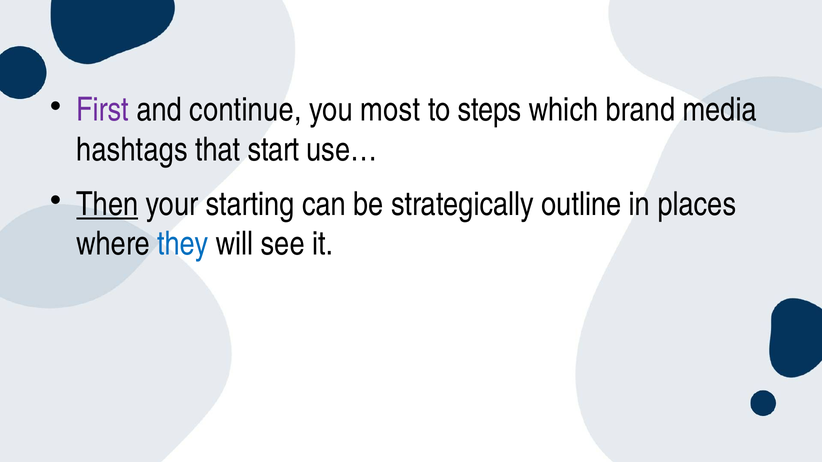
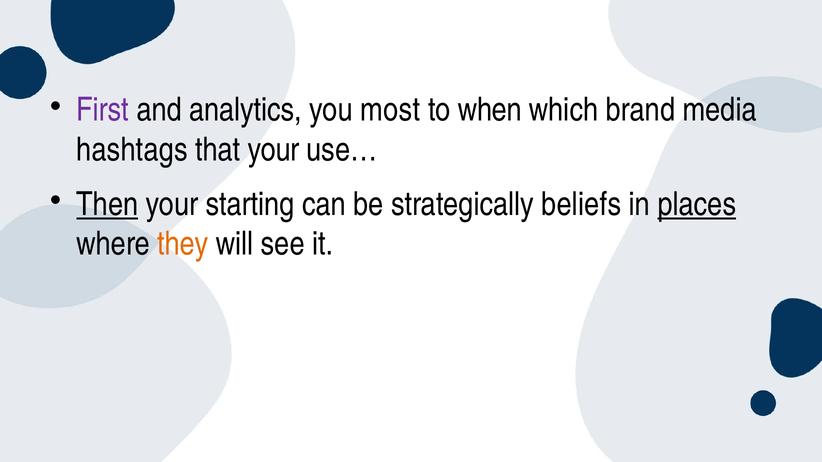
continue: continue -> analytics (246, 110)
steps: steps -> when (490, 110)
that start: start -> your (274, 150)
outline: outline -> beliefs (581, 204)
places underline: none -> present (697, 204)
they colour: blue -> orange (183, 244)
